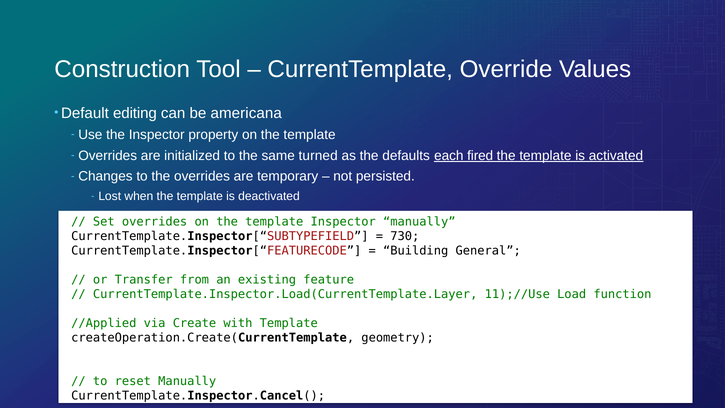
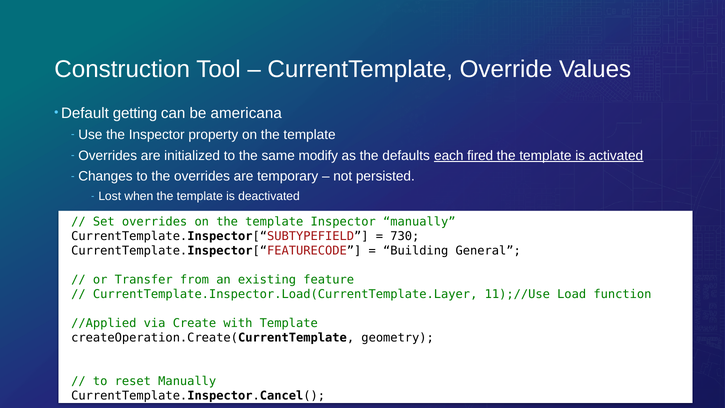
editing: editing -> getting (135, 113)
turned: turned -> modify (318, 156)
